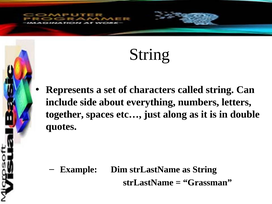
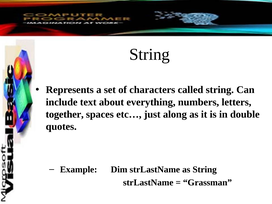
side: side -> text (88, 102)
